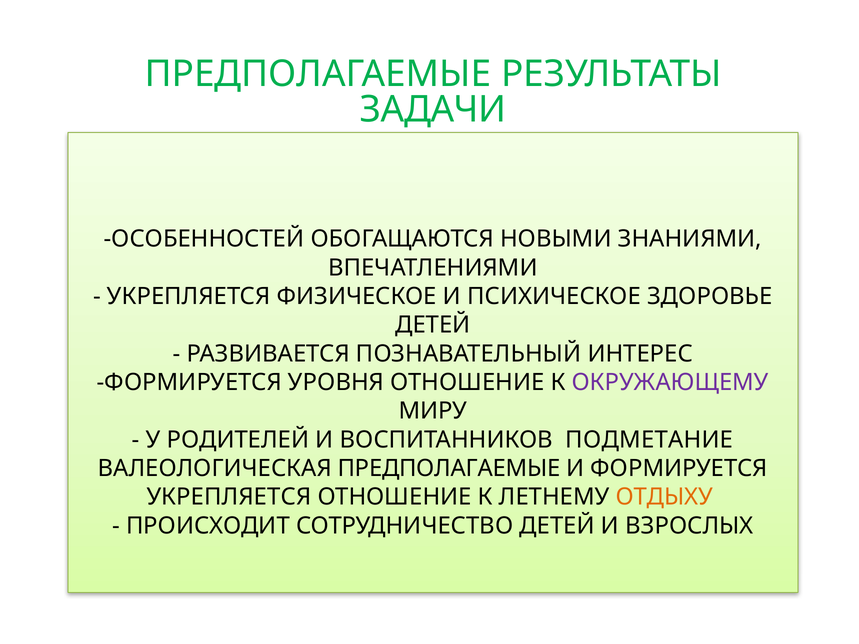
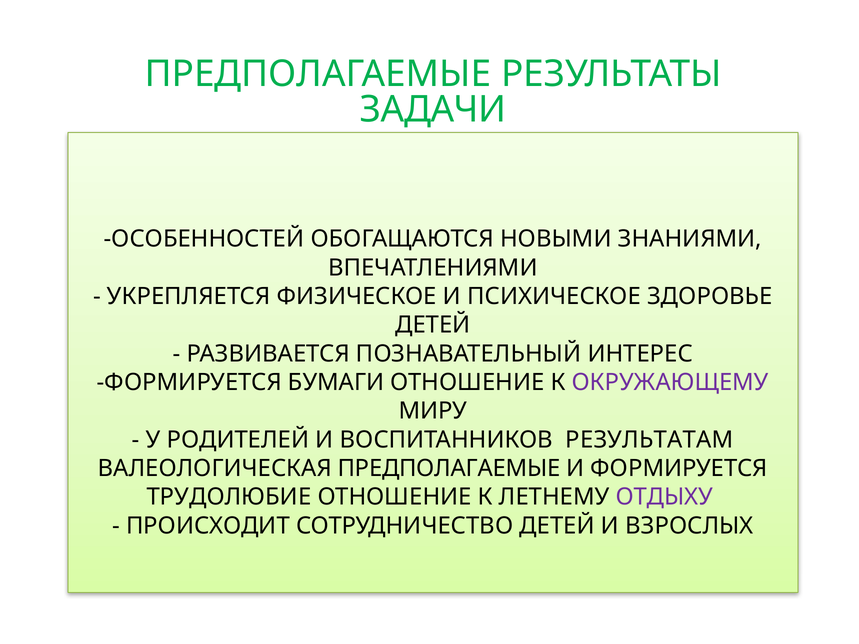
УРОВНЯ: УРОВНЯ -> БУМАГИ (336, 382)
ПОДМЕТАНИЕ: ПОДМЕТАНИЕ -> РЕЗУЛЬТАТАМ (649, 440)
УКРЕПЛЯЕТСЯ: УКРЕПЛЯЕТСЯ -> ТРУДОЛЮБИЕ (229, 497)
ОТДЫХУ colour: orange -> purple (664, 497)
